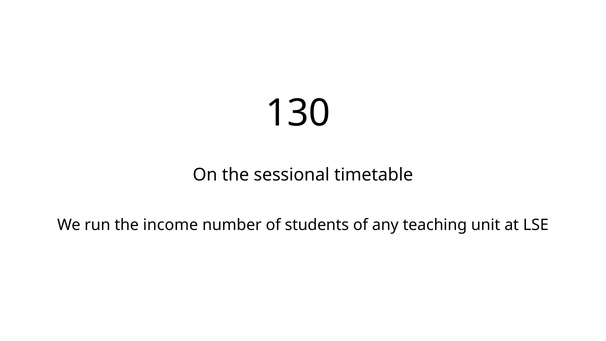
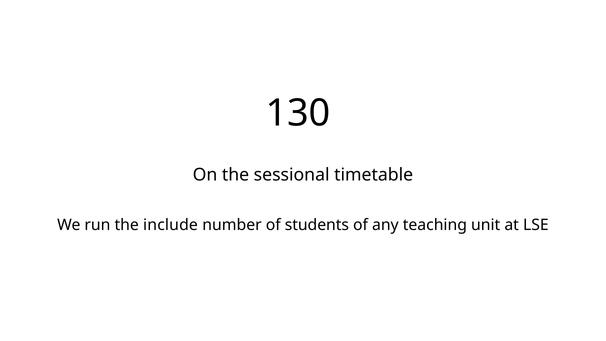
income: income -> include (171, 225)
